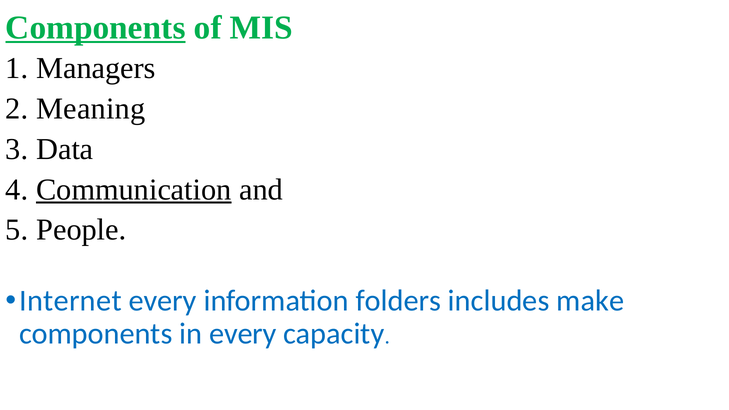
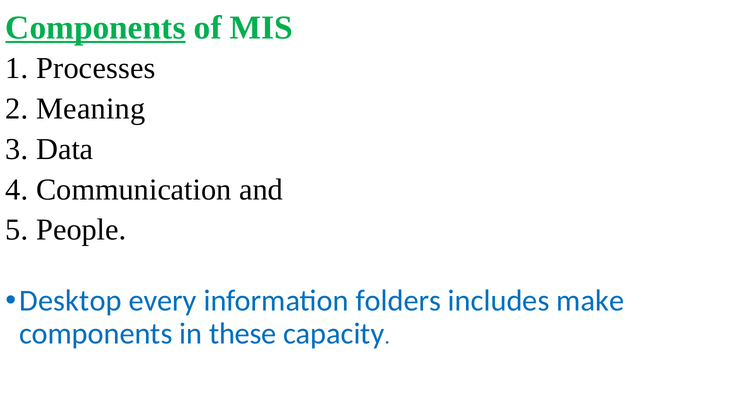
Managers: Managers -> Processes (96, 68)
Communication underline: present -> none (134, 190)
Internet: Internet -> Desktop (71, 301)
in every: every -> these (243, 334)
